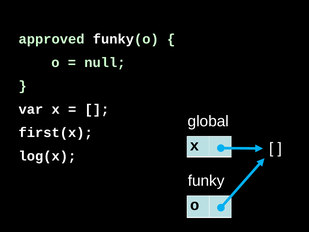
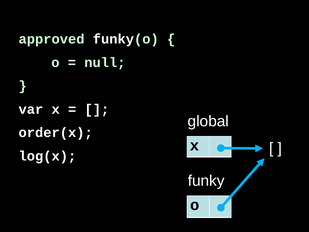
first(x: first(x -> order(x (56, 133)
